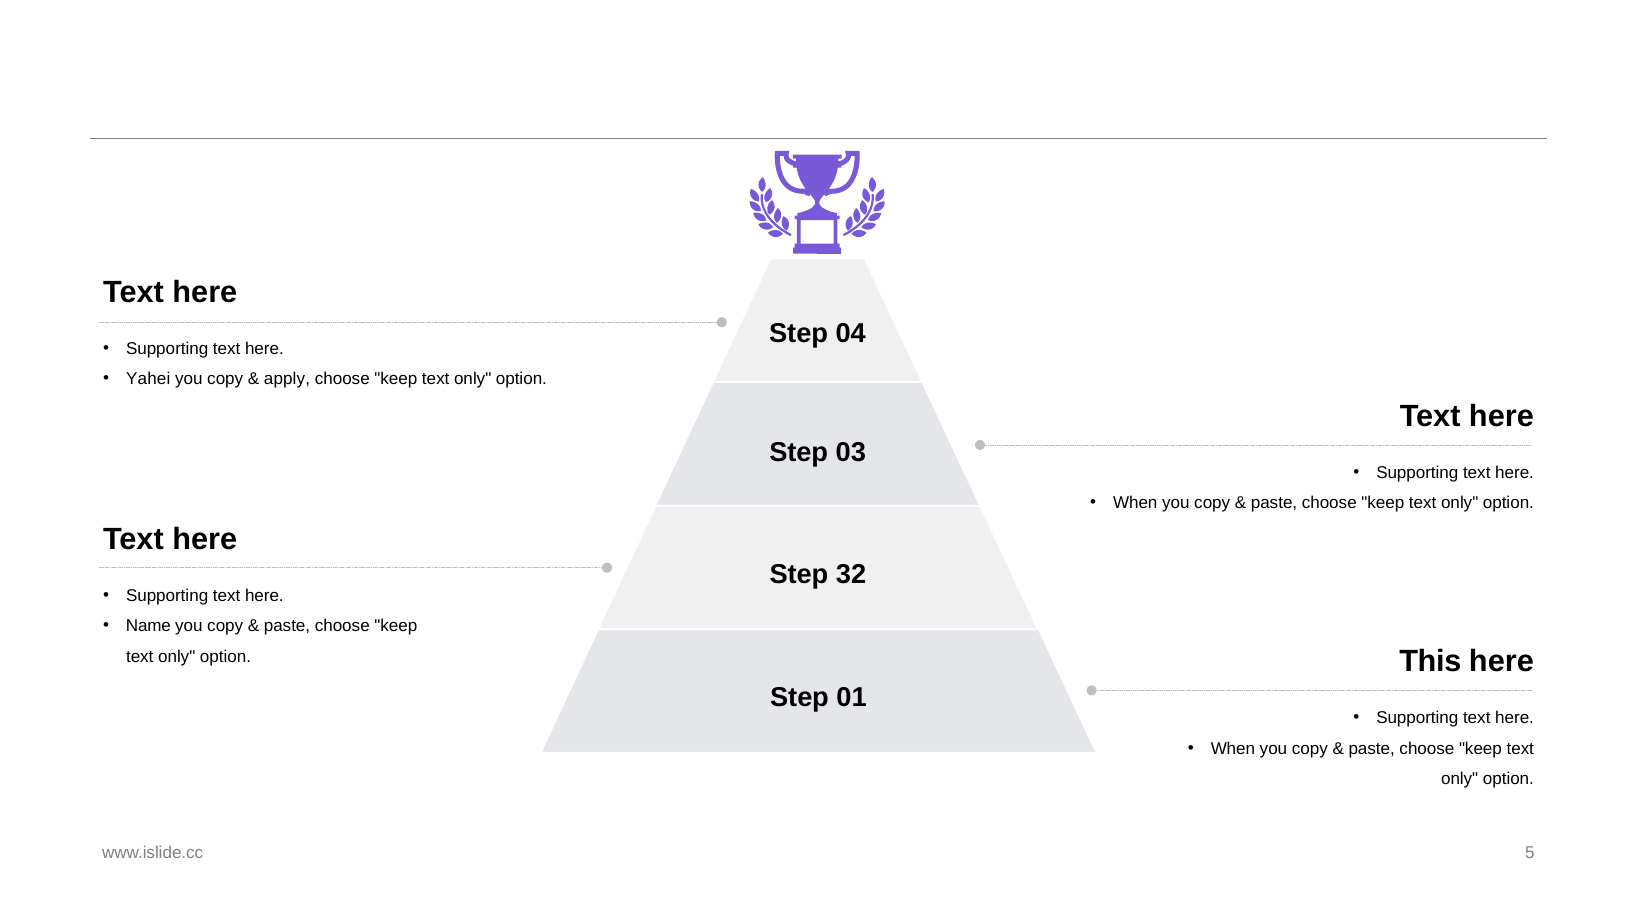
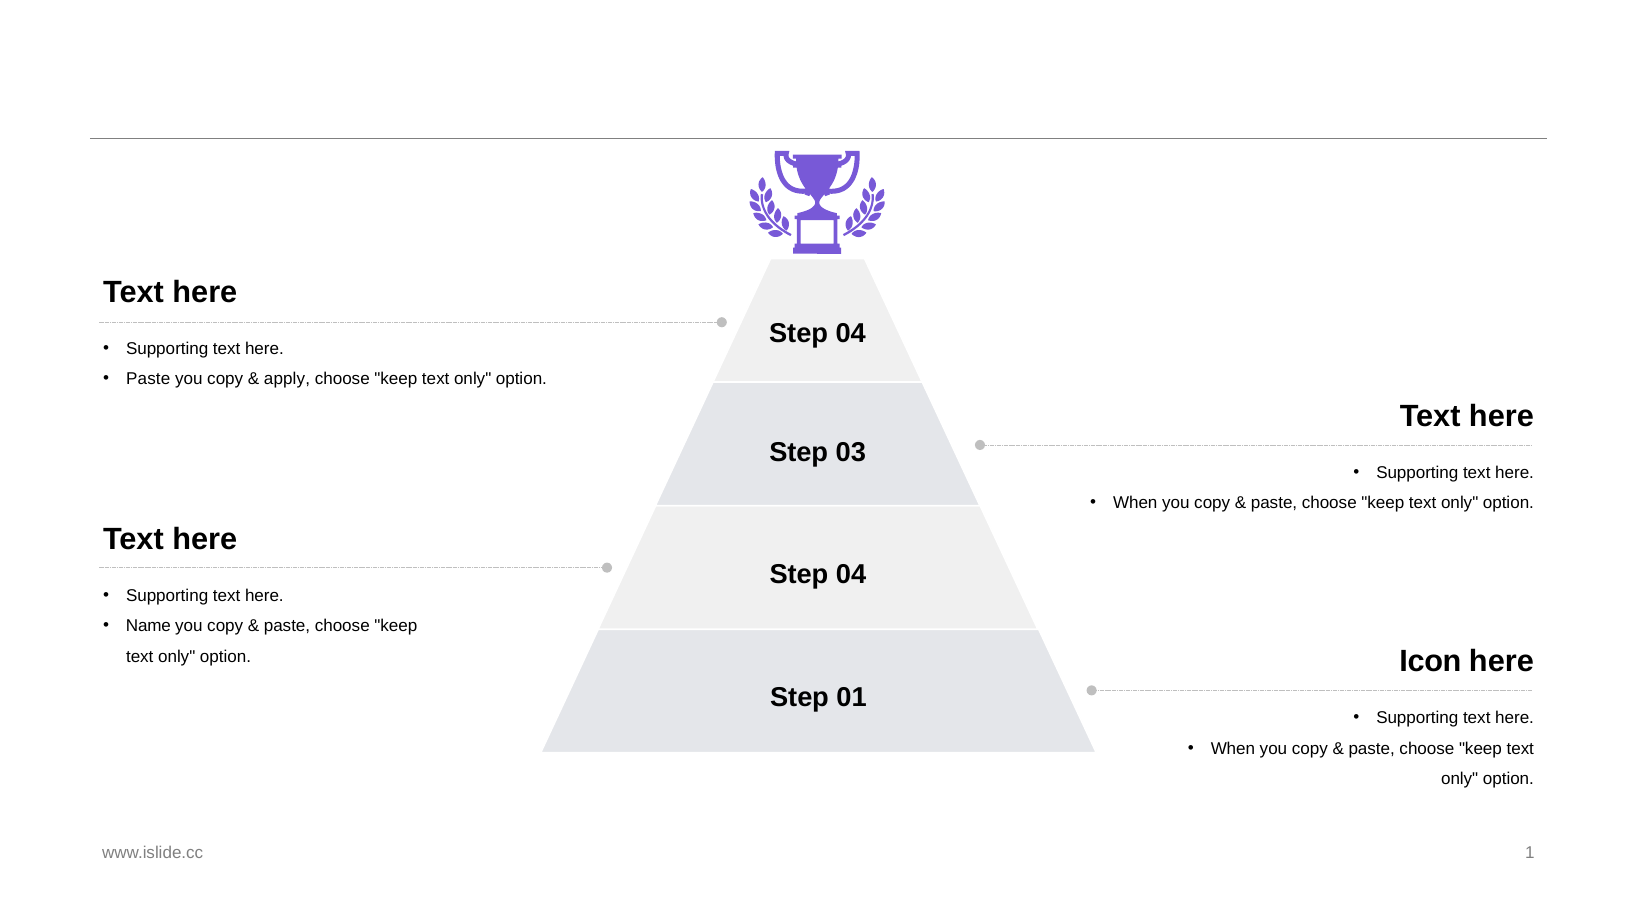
Yahei: Yahei -> Paste (148, 379)
32: 32 -> 04 (851, 575)
This: This -> Icon (1430, 662)
5: 5 -> 1 (1530, 853)
